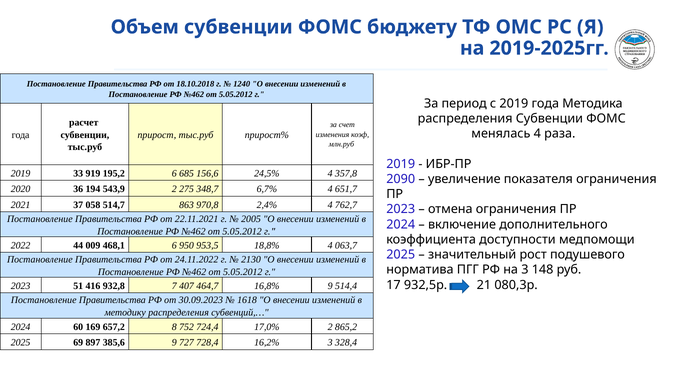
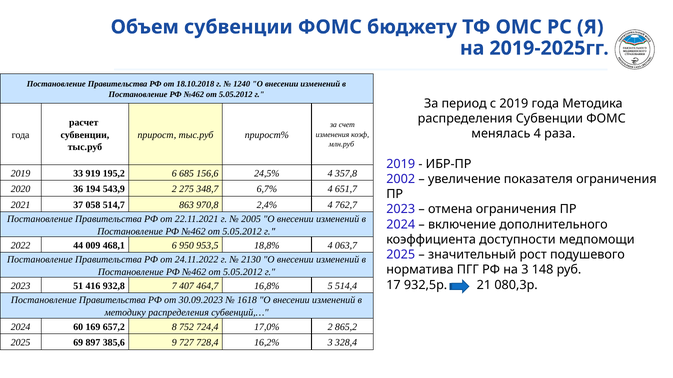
2090: 2090 -> 2002 (401, 179)
16,8% 9: 9 -> 5 (330, 286)
